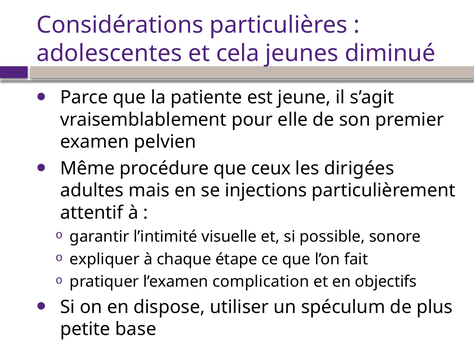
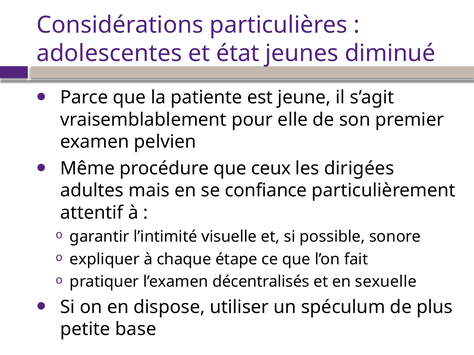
cela: cela -> état (238, 53)
injections: injections -> confiance (266, 191)
complication: complication -> décentralisés (261, 282)
objectifs: objectifs -> sexuelle (386, 282)
